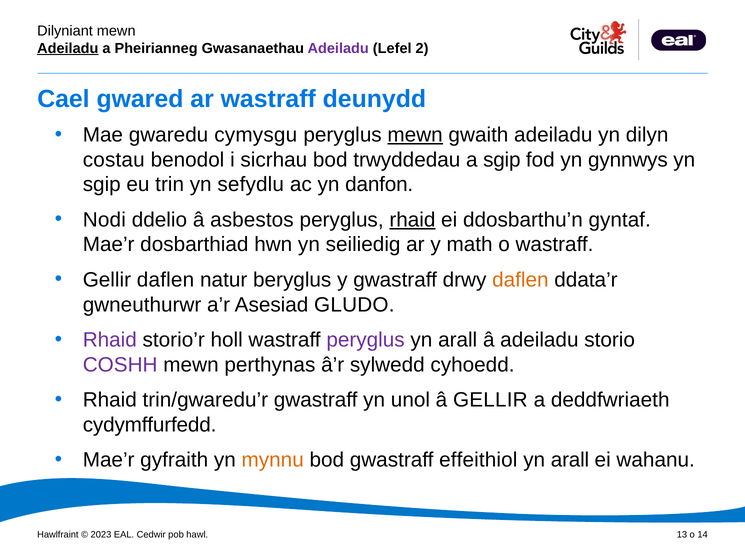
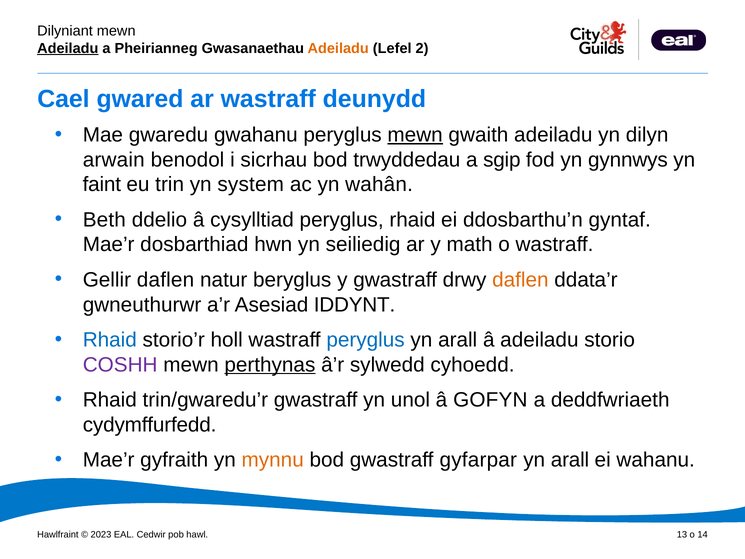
Adeiladu colour: purple -> orange (338, 48)
cymysgu: cymysgu -> gwahanu (256, 135)
costau: costau -> arwain (114, 160)
sgip: sgip -> faint (102, 185)
sefydlu: sefydlu -> system (251, 185)
danfon: danfon -> wahân (379, 185)
Nodi: Nodi -> Beth (104, 220)
asbestos: asbestos -> cysylltiad (252, 220)
rhaid underline: present -> none (412, 220)
GLUDO: GLUDO -> IDDYNT (355, 305)
Rhaid colour: purple -> blue (110, 340)
peryglus colour: purple -> blue (366, 340)
perthynas underline: none -> present (270, 365)
â GELLIR: GELLIR -> GOFYN (490, 400)
effeithiol: effeithiol -> gyfarpar (478, 460)
